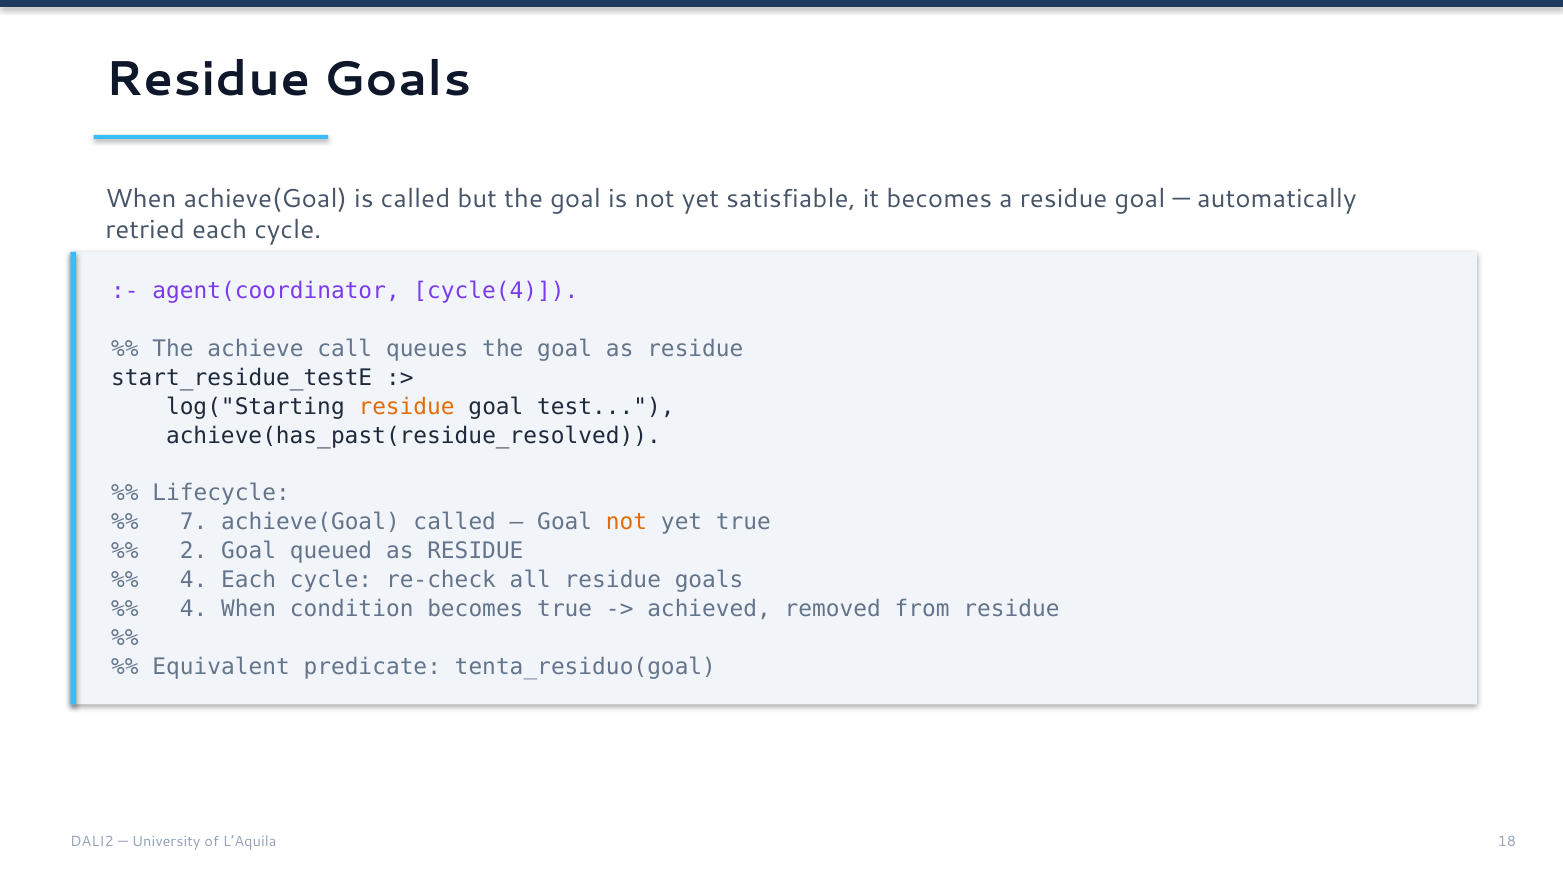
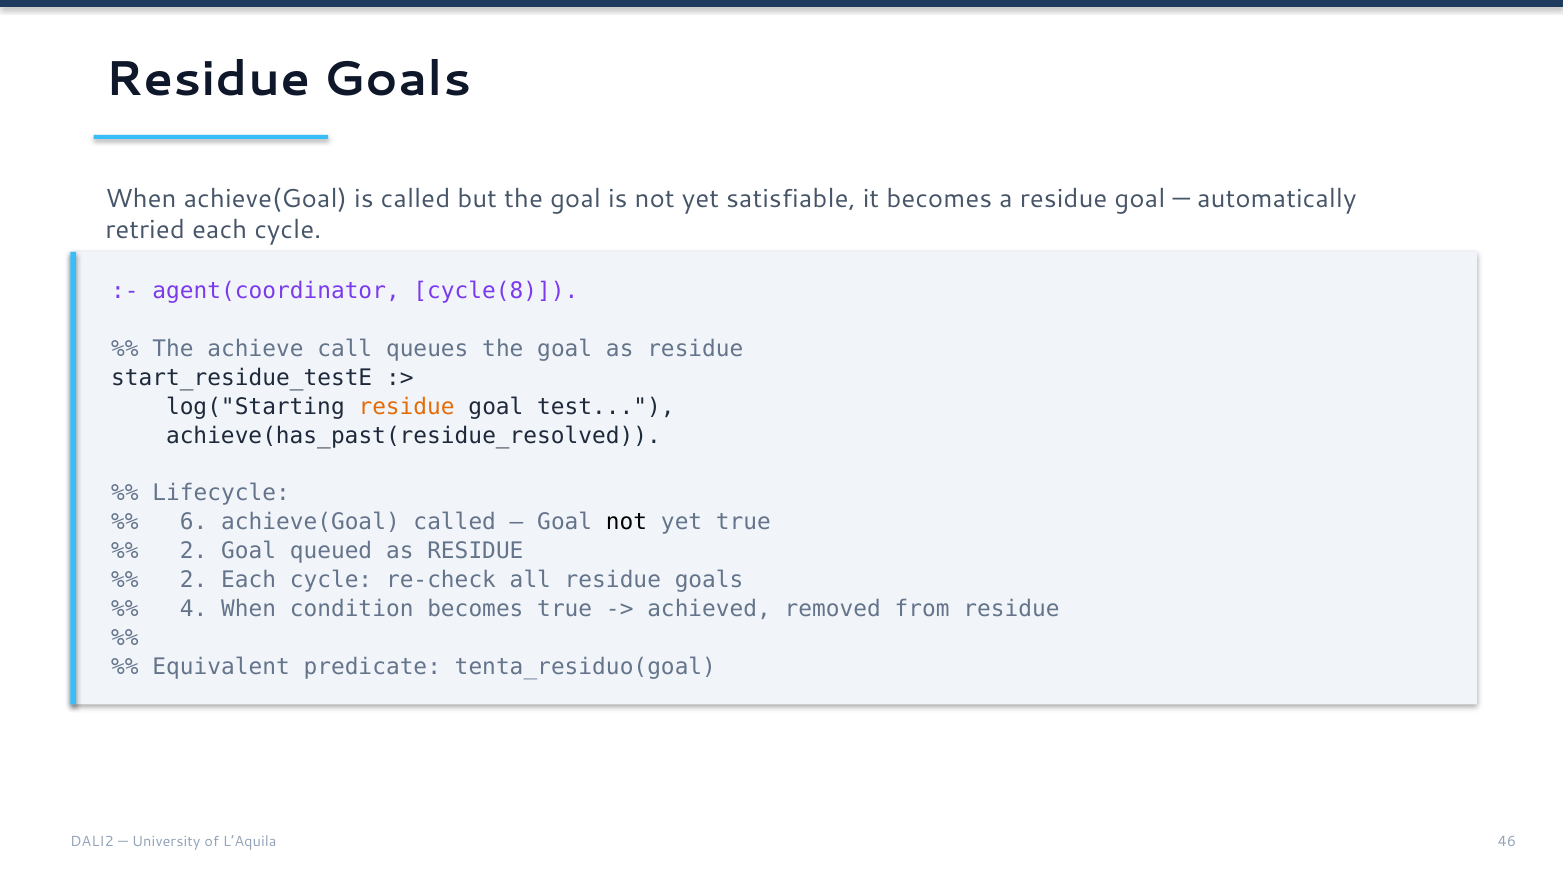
cycle(4: cycle(4 -> cycle(8 (496, 291)
7: 7 -> 6 (194, 523)
not colour: orange -> black (627, 523)
4: 4 -> 2 (194, 581)
18: 18 -> 46 (1507, 842)
